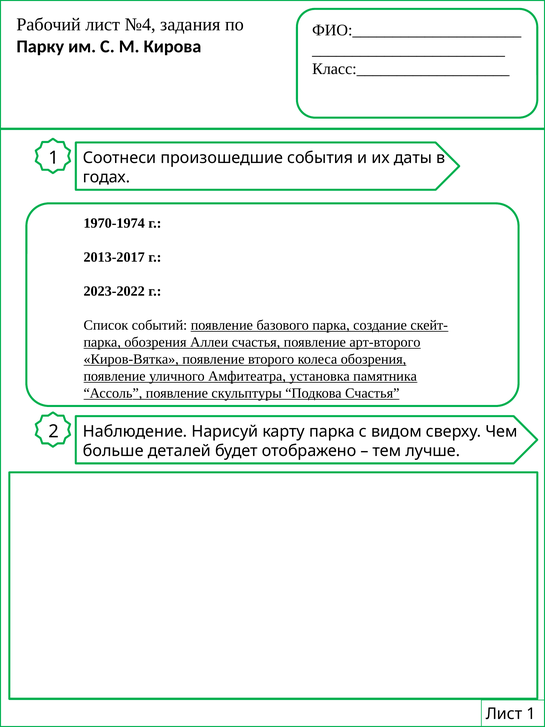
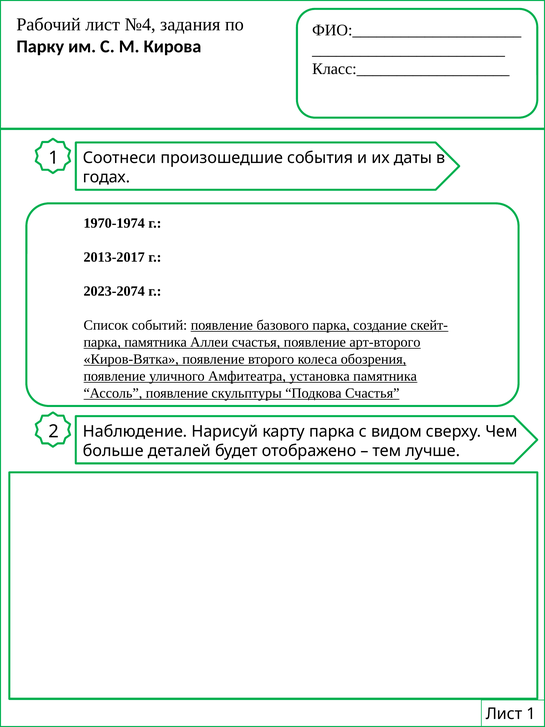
2023-2022: 2023-2022 -> 2023-2074 (114, 291)
парка обозрения: обозрения -> памятника (156, 342)
